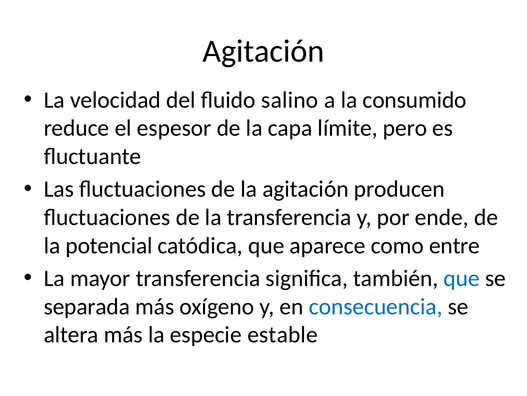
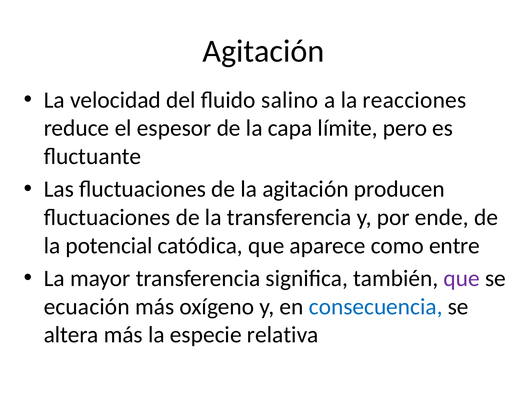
consumido: consumido -> reacciones (414, 100)
que colour: blue -> purple (462, 278)
separada: separada -> ecuación (87, 306)
estable: estable -> relativa (283, 334)
